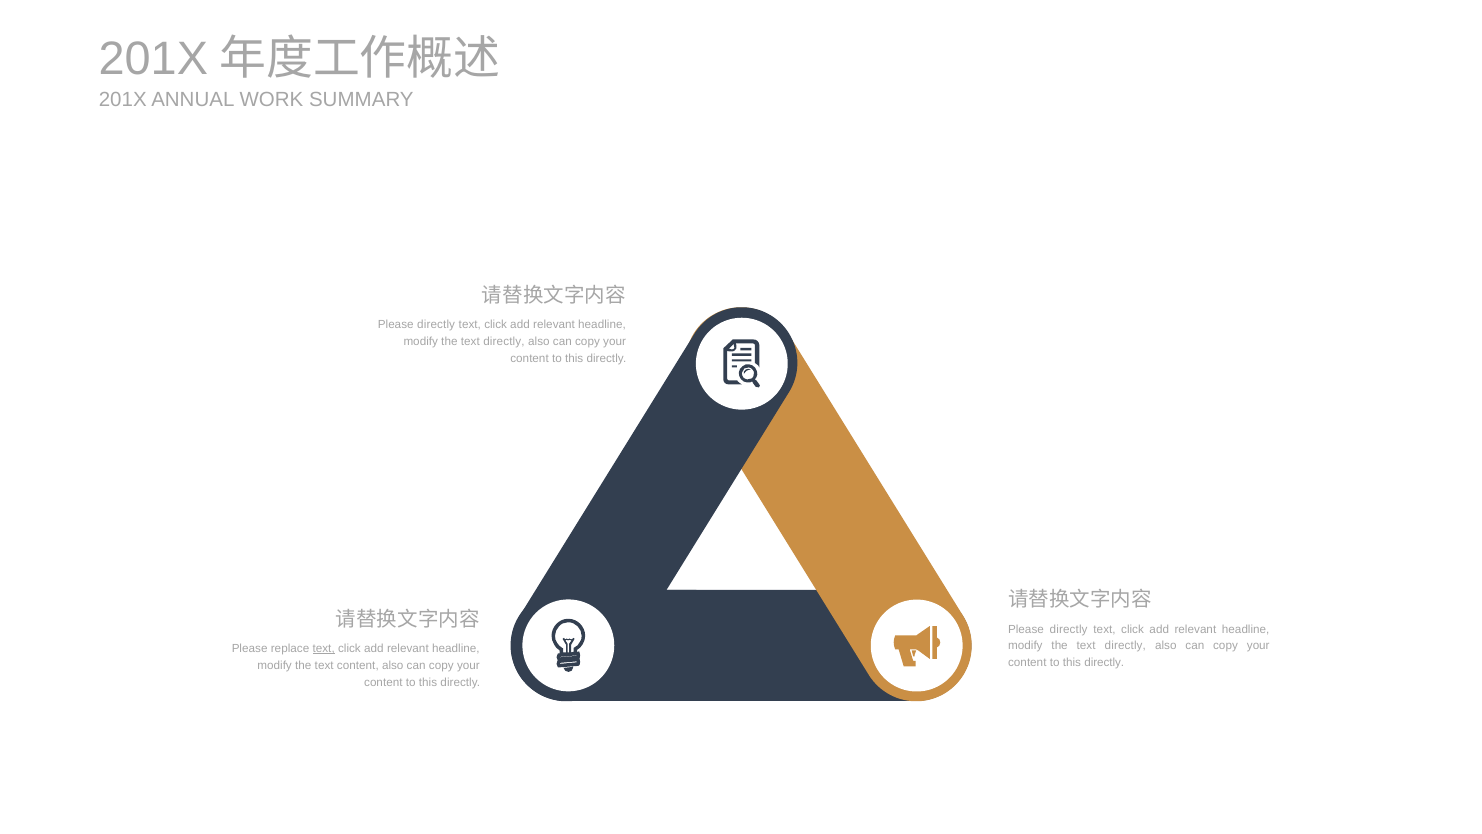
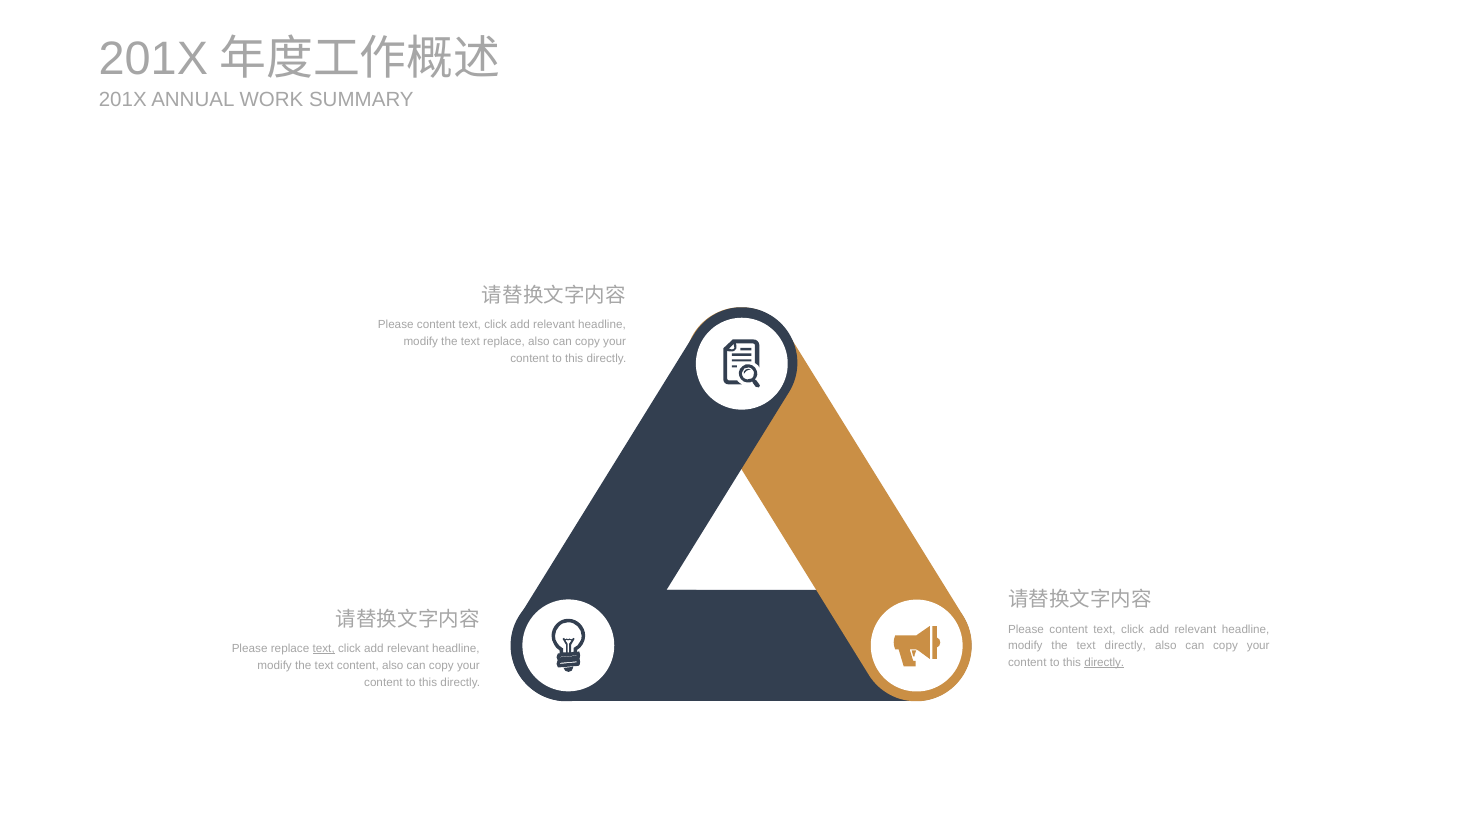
directly: directly -> content (436, 324)
directly: directly -> replace (504, 341)
directly: directly -> content (1069, 629)
directly underline: none -> present (1104, 662)
